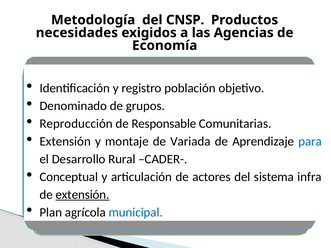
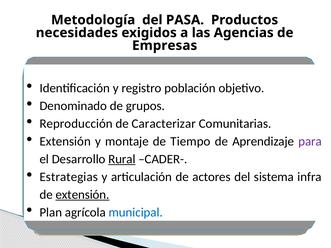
CNSP: CNSP -> PASA (185, 20)
Economía: Economía -> Empresas (165, 46)
Responsable: Responsable -> Caracterizar (164, 124)
Variada: Variada -> Tiempo (190, 141)
para colour: blue -> purple (310, 141)
Rural underline: none -> present (122, 159)
Conceptual: Conceptual -> Estrategias (69, 177)
